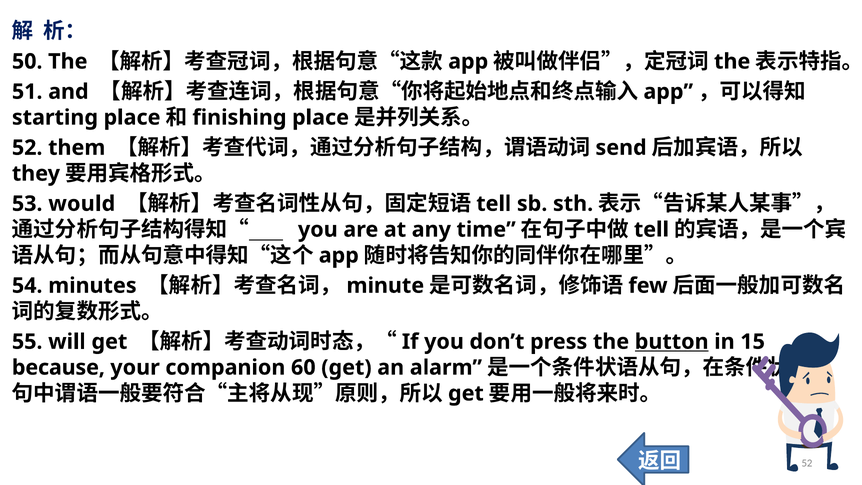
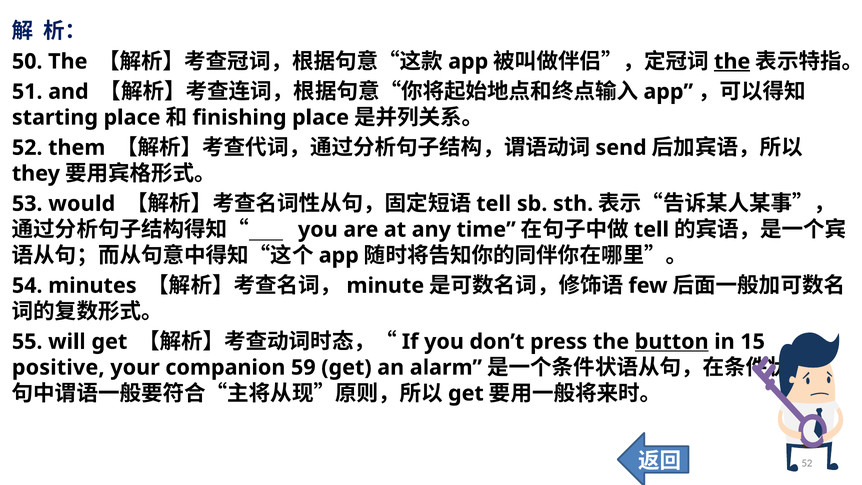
the underline: none -> present (732, 61)
because: because -> positive (58, 367)
60: 60 -> 59 (303, 367)
